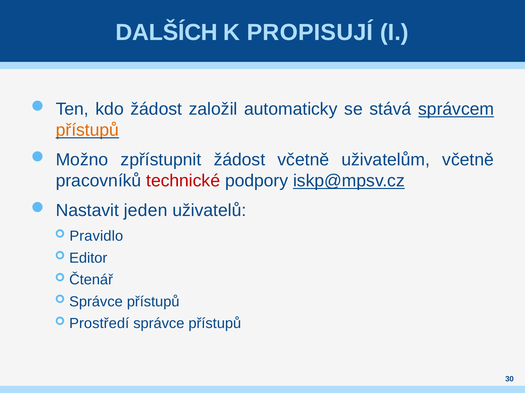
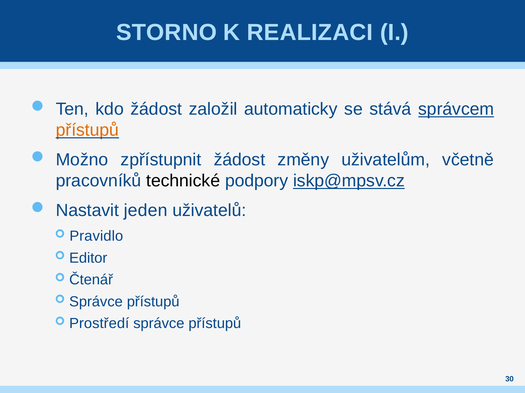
DALŠÍCH: DALŠÍCH -> STORNO (166, 33)
PROPISUJÍ: PROPISUJÍ -> REALIZACI (310, 33)
žádost včetně: včetně -> změny (303, 160)
technické colour: red -> black (183, 181)
